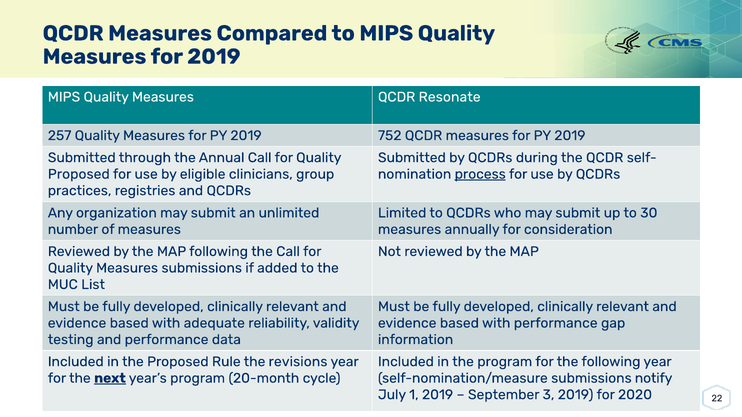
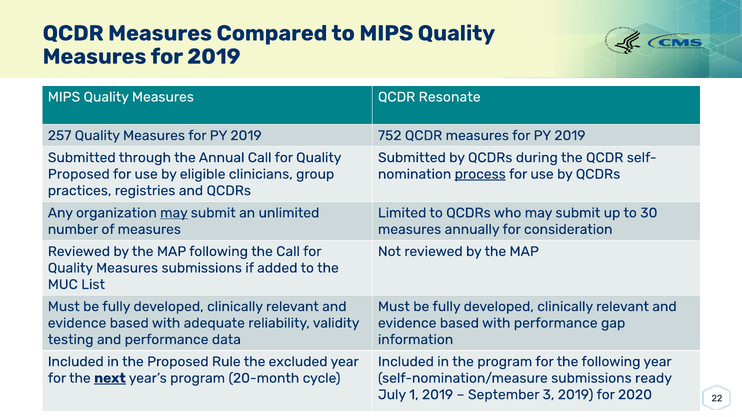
may underline: none -> present (174, 213)
revisions: revisions -> excluded (298, 362)
notify: notify -> ready (654, 378)
